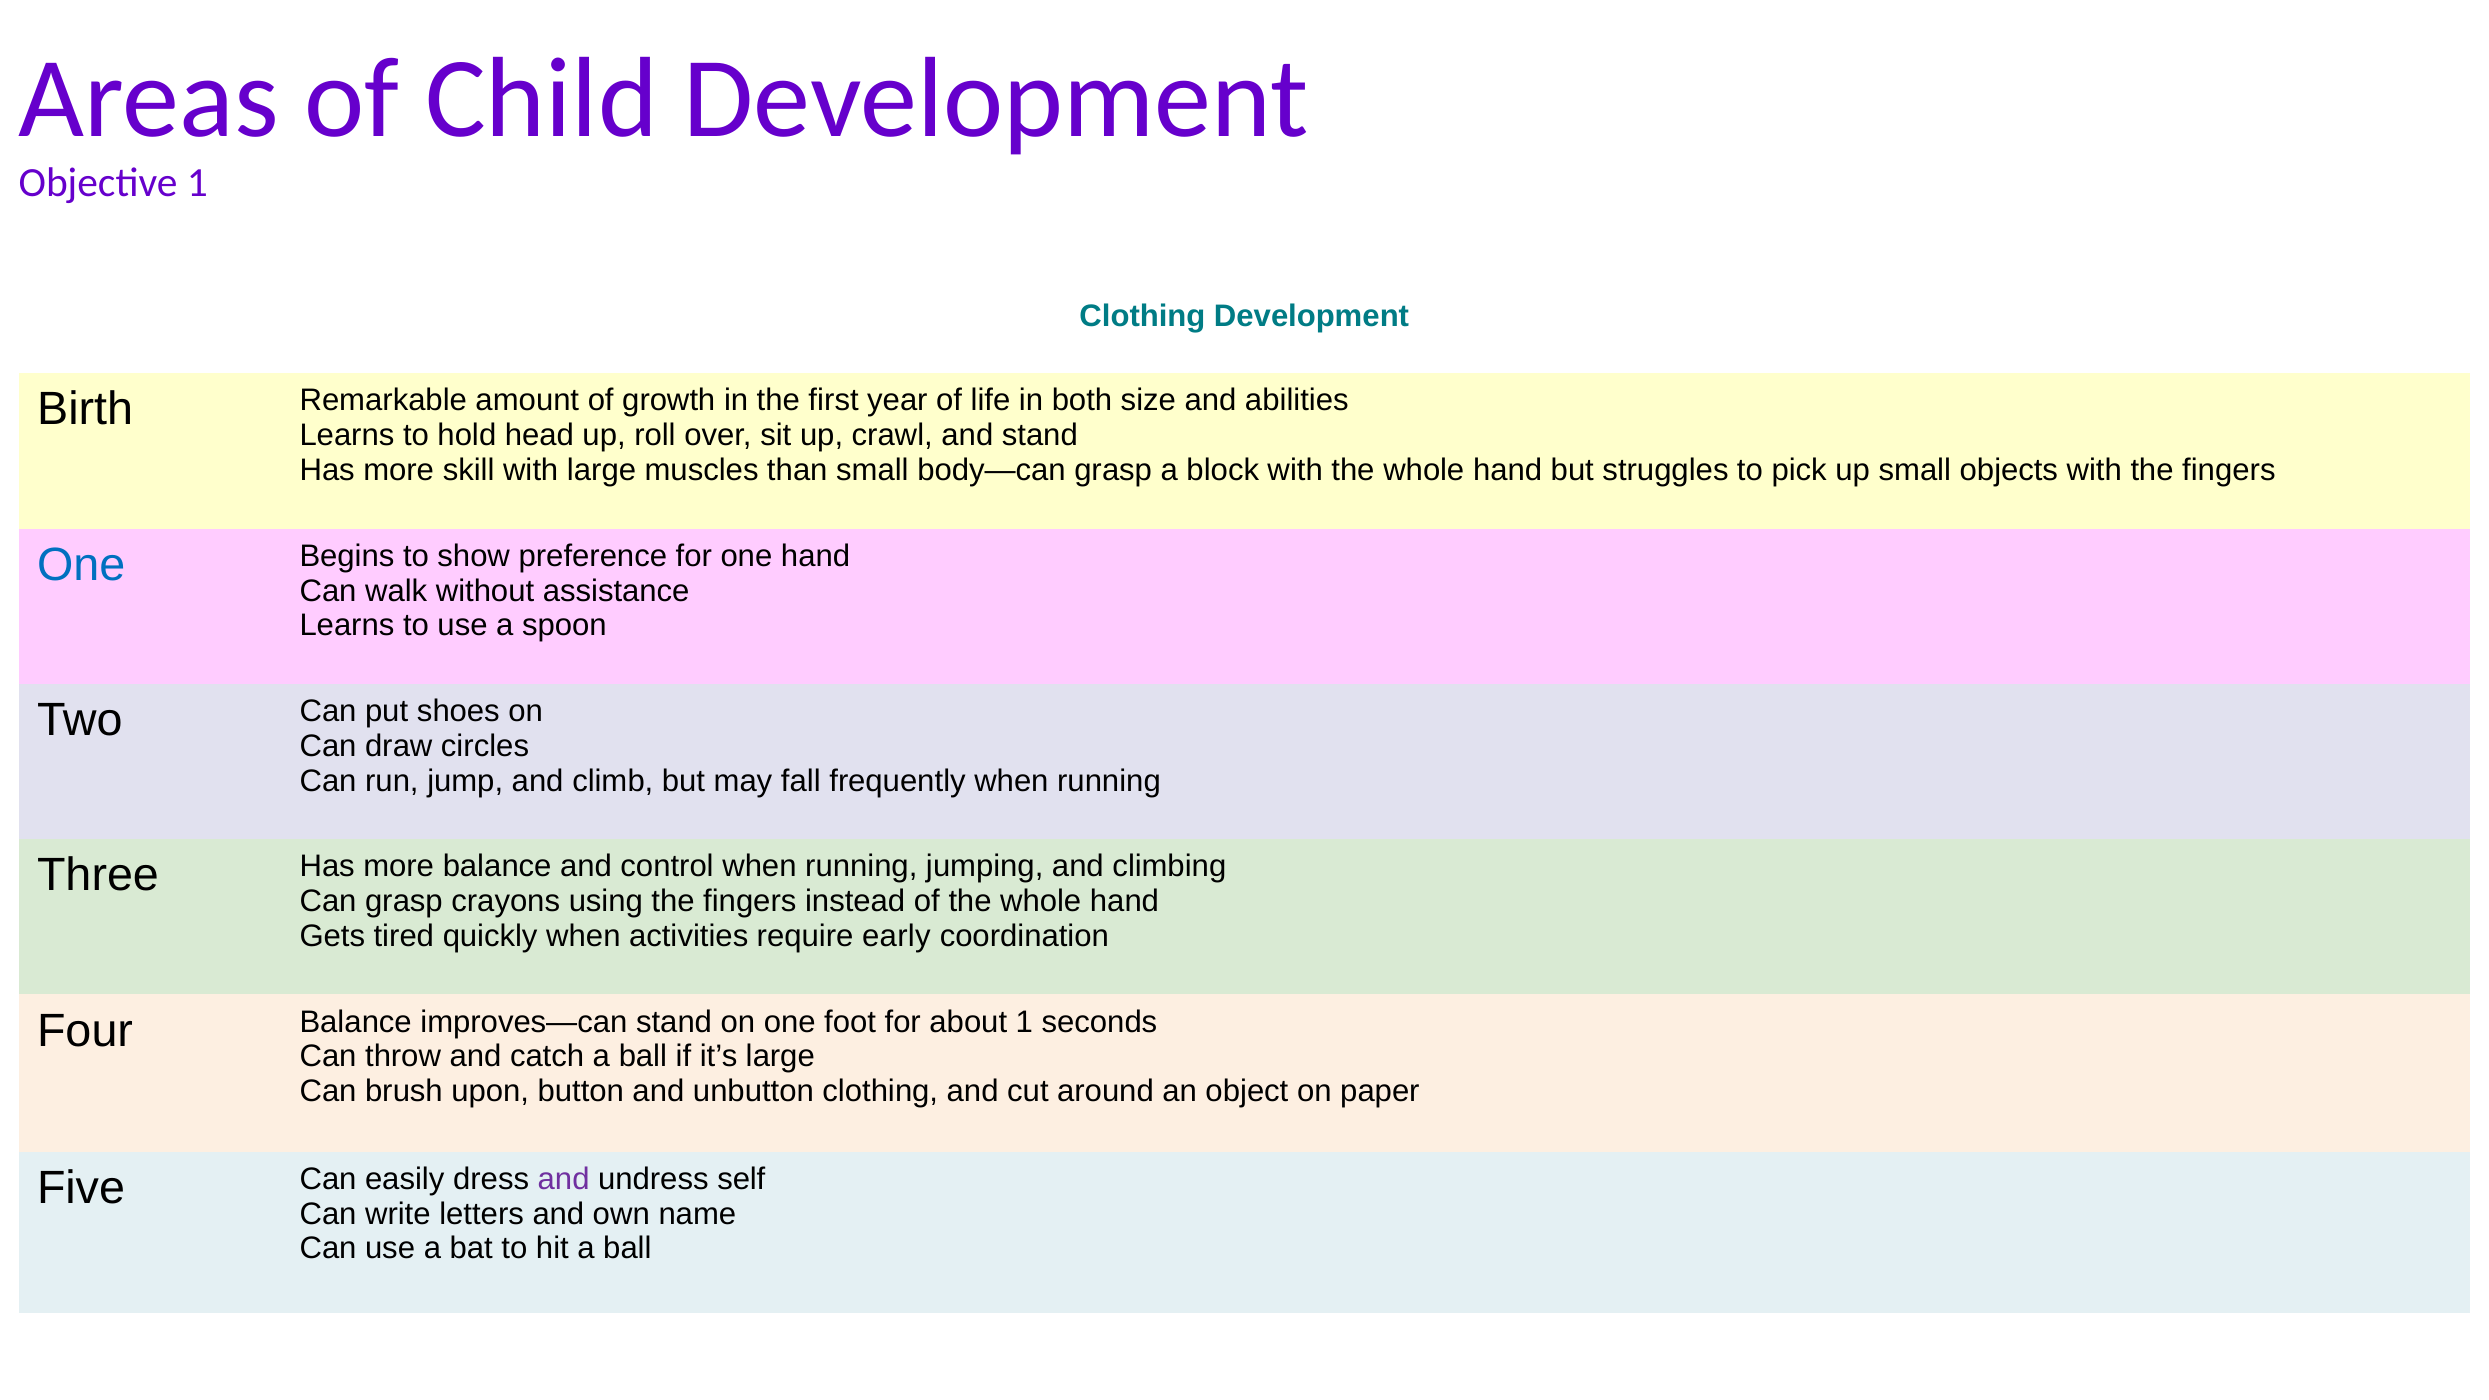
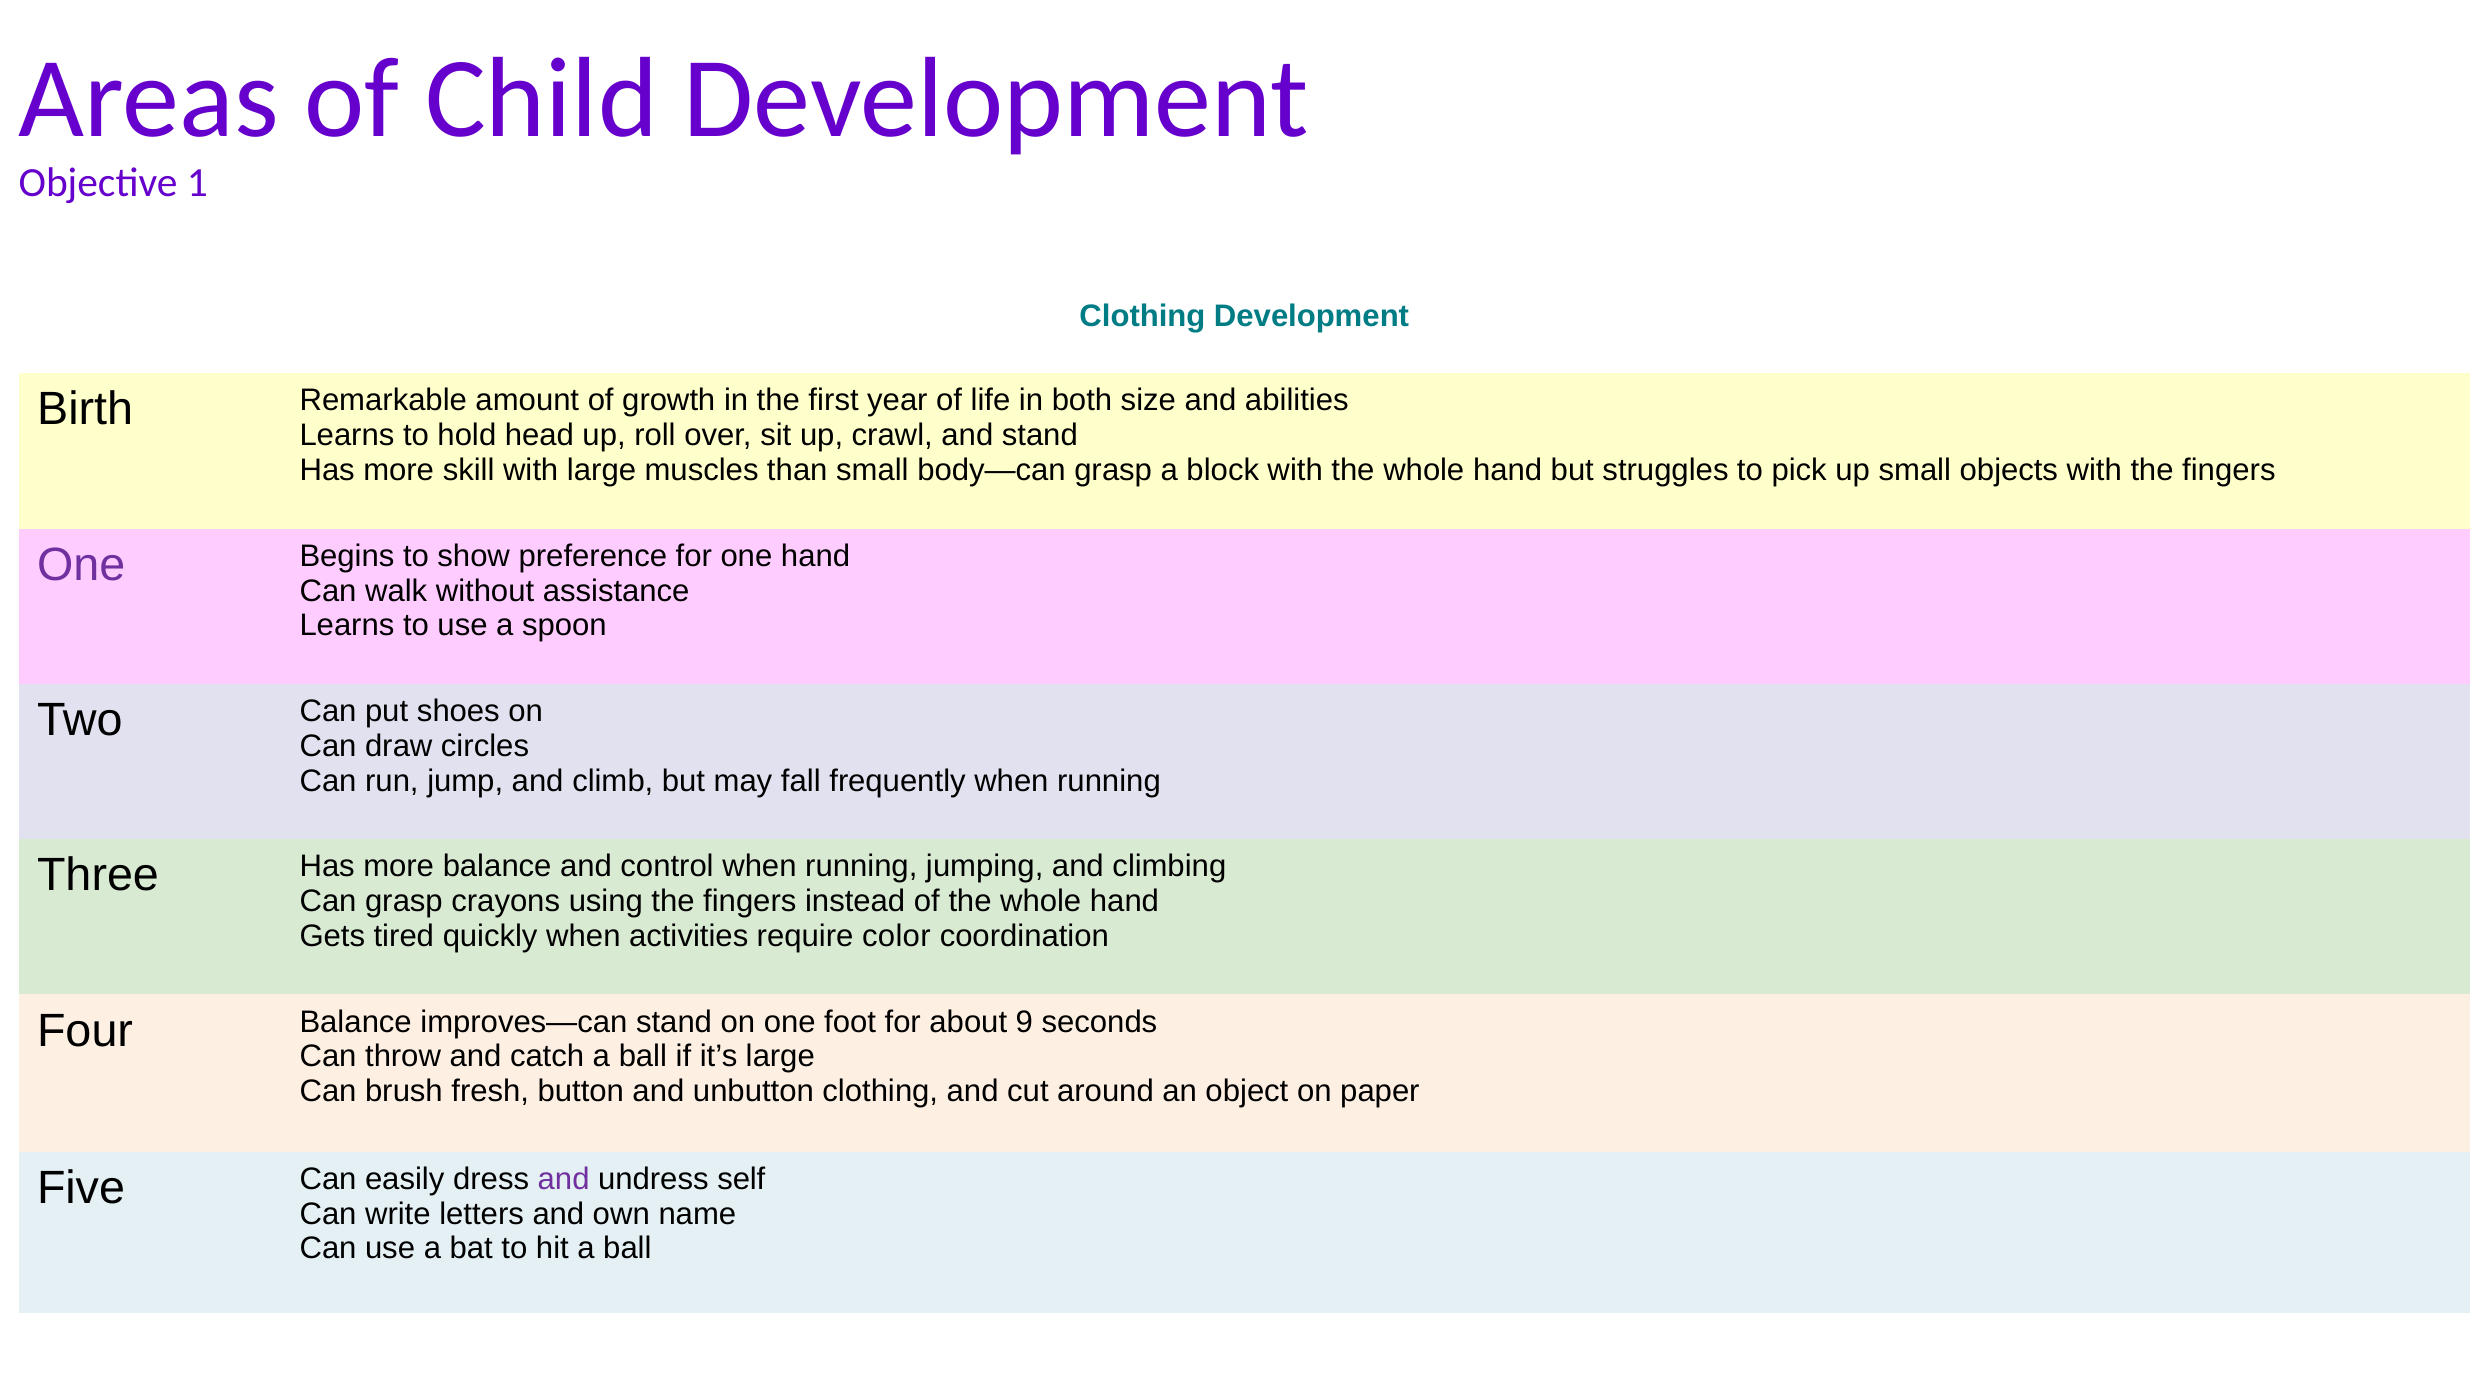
One colour: blue -> purple (81, 565)
early: early -> color (896, 936)
about 1: 1 -> 9 (1024, 1022)
upon: upon -> fresh (490, 1092)
